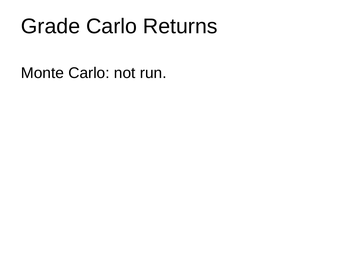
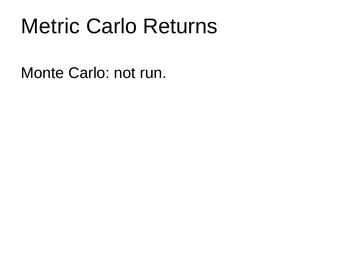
Grade: Grade -> Metric (50, 26)
